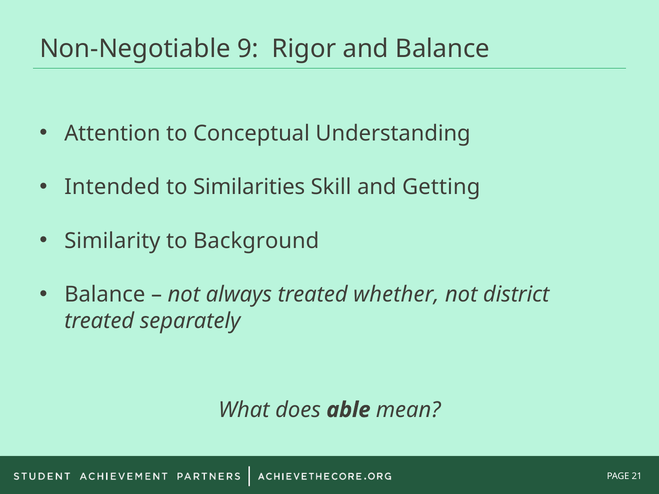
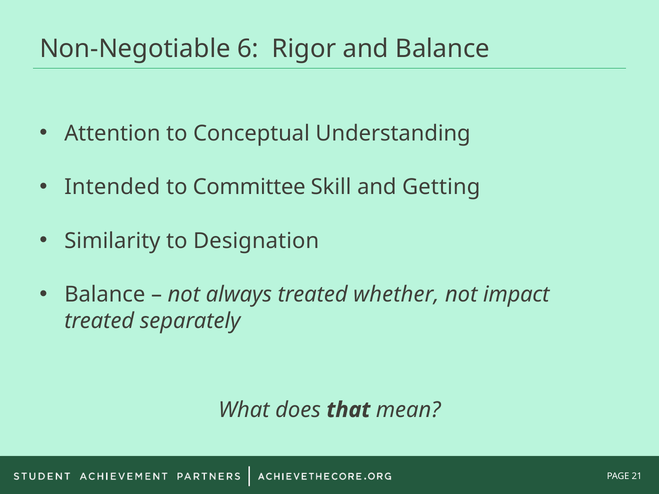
9: 9 -> 6 (248, 49)
Similarities: Similarities -> Committee (249, 187)
Background: Background -> Designation (256, 241)
district: district -> impact (516, 295)
able: able -> that (348, 410)
